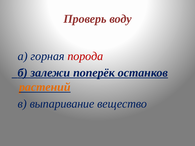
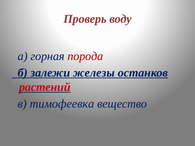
поперёк: поперёк -> железы (94, 73)
растений colour: orange -> red (45, 87)
выпаривание: выпаривание -> тимофеевка (62, 104)
